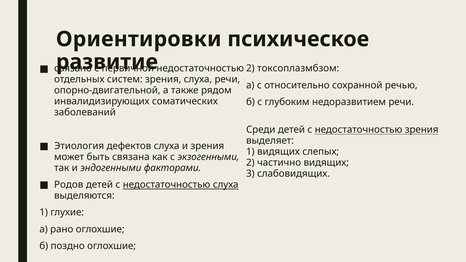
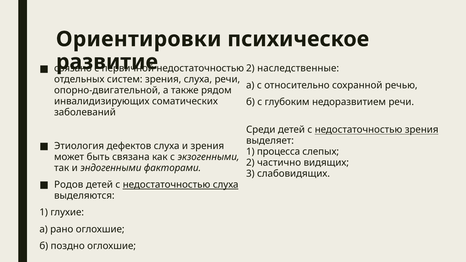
токсоплазмбзом: токсоплазмбзом -> наследственные (298, 68)
1 видящих: видящих -> процесса (279, 152)
